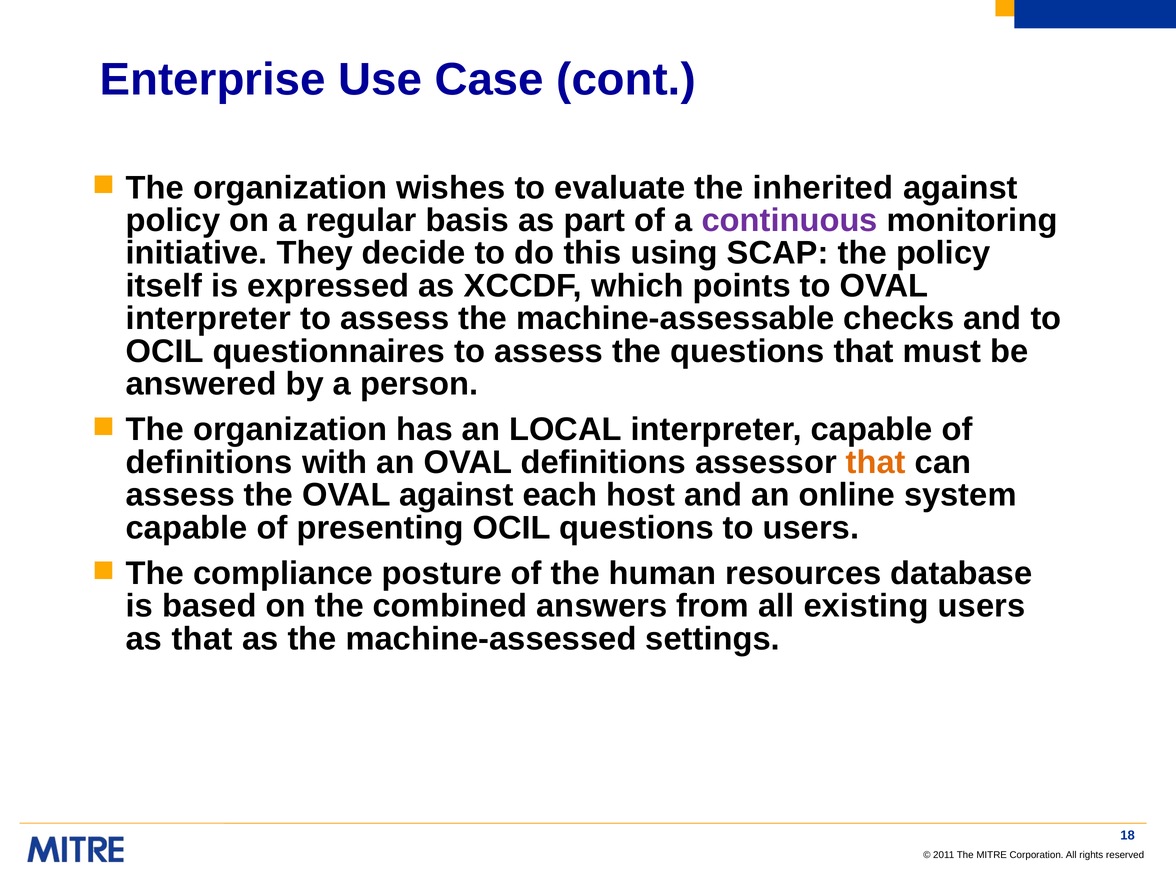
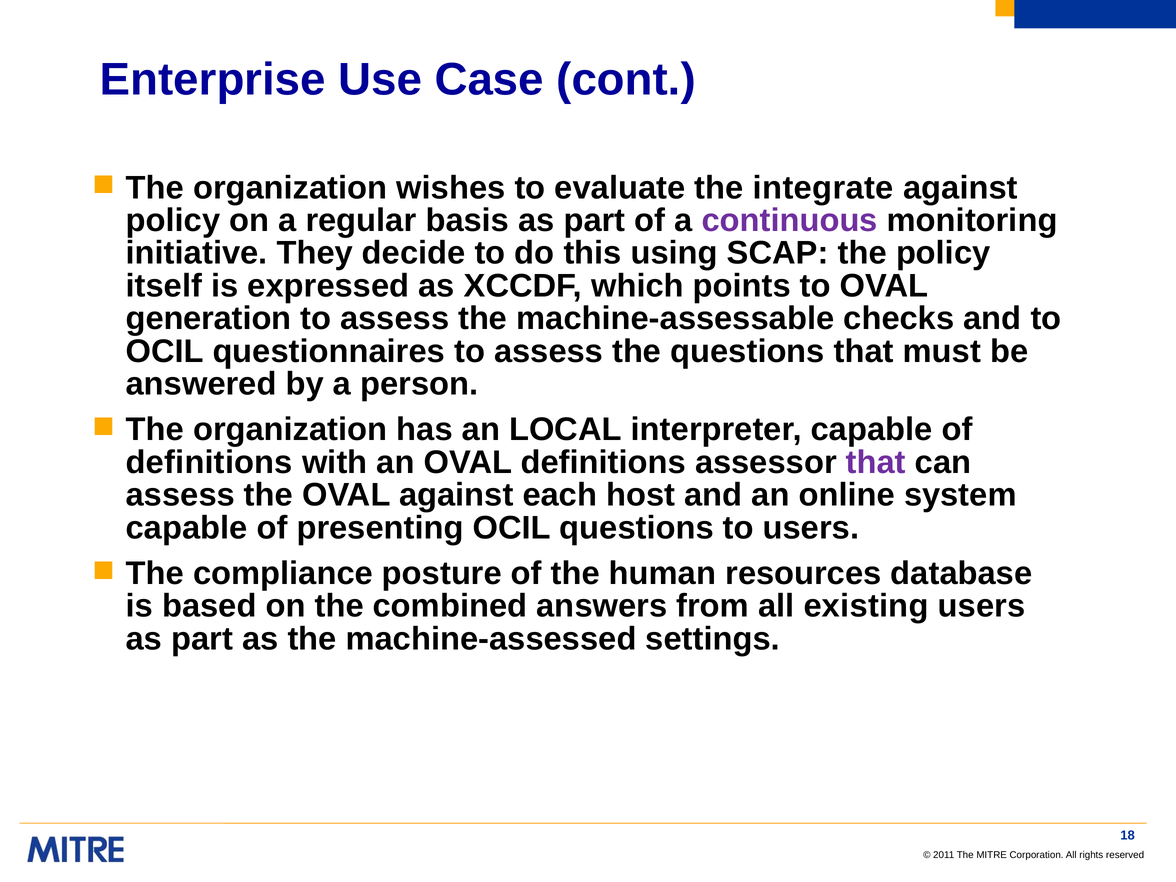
inherited: inherited -> integrate (823, 188)
interpreter: interpreter -> generation (209, 319)
that colour: orange -> purple (876, 462)
that: that -> part (202, 639)
